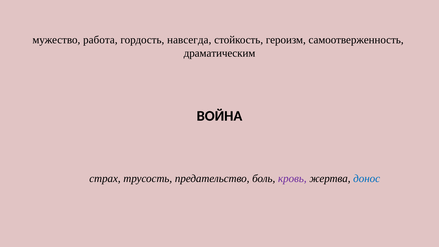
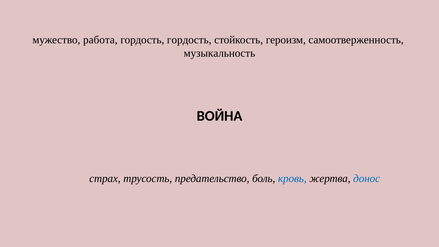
гордость навсегда: навсегда -> гордость (189, 40)
драматическим: драматическим -> музыкальность (219, 53)
кровь colour: purple -> blue (292, 178)
